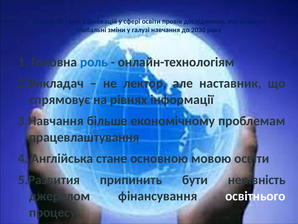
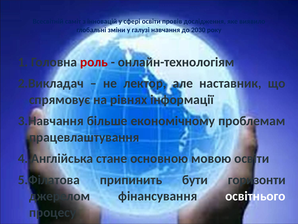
роль colour: blue -> red (94, 62)
5.Развития: 5.Развития -> 5.Філатова (49, 180)
нерівність: нерівність -> горизонти (257, 180)
